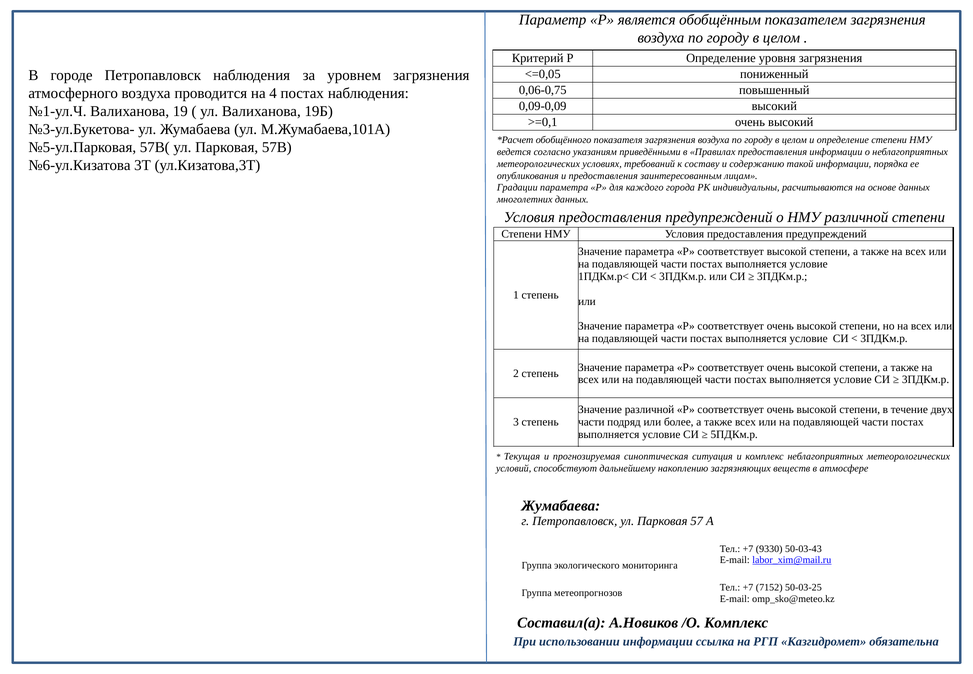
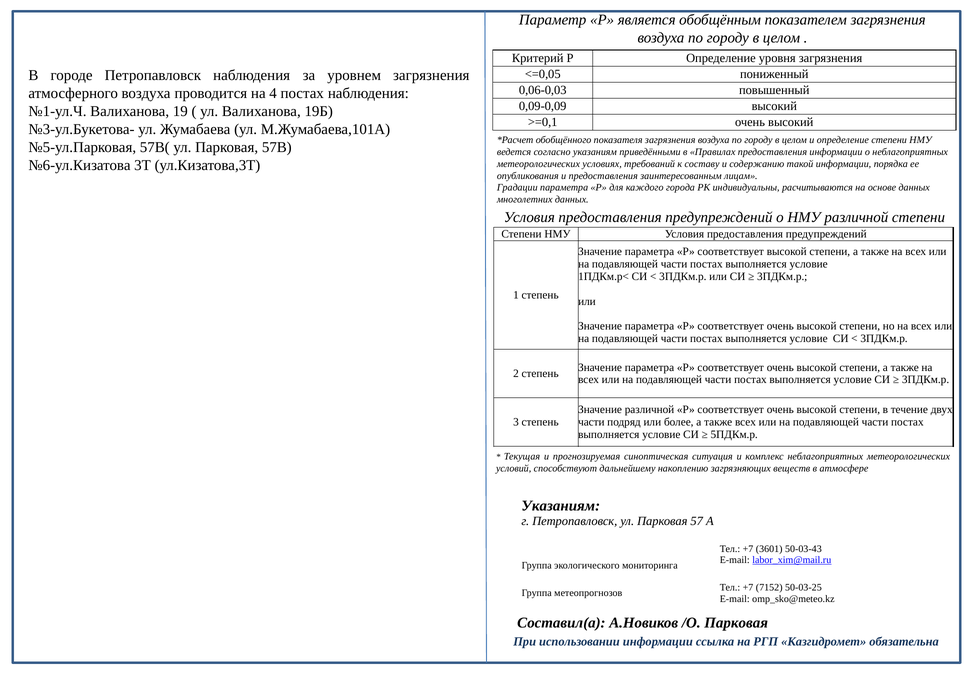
0,06-0,75: 0,06-0,75 -> 0,06-0,03 (543, 90)
Жумабаева: Жумабаева -> Указаниям (561, 505)
9330: 9330 -> 3601 (769, 548)
/О Комплекс: Комплекс -> Парковая (736, 623)
